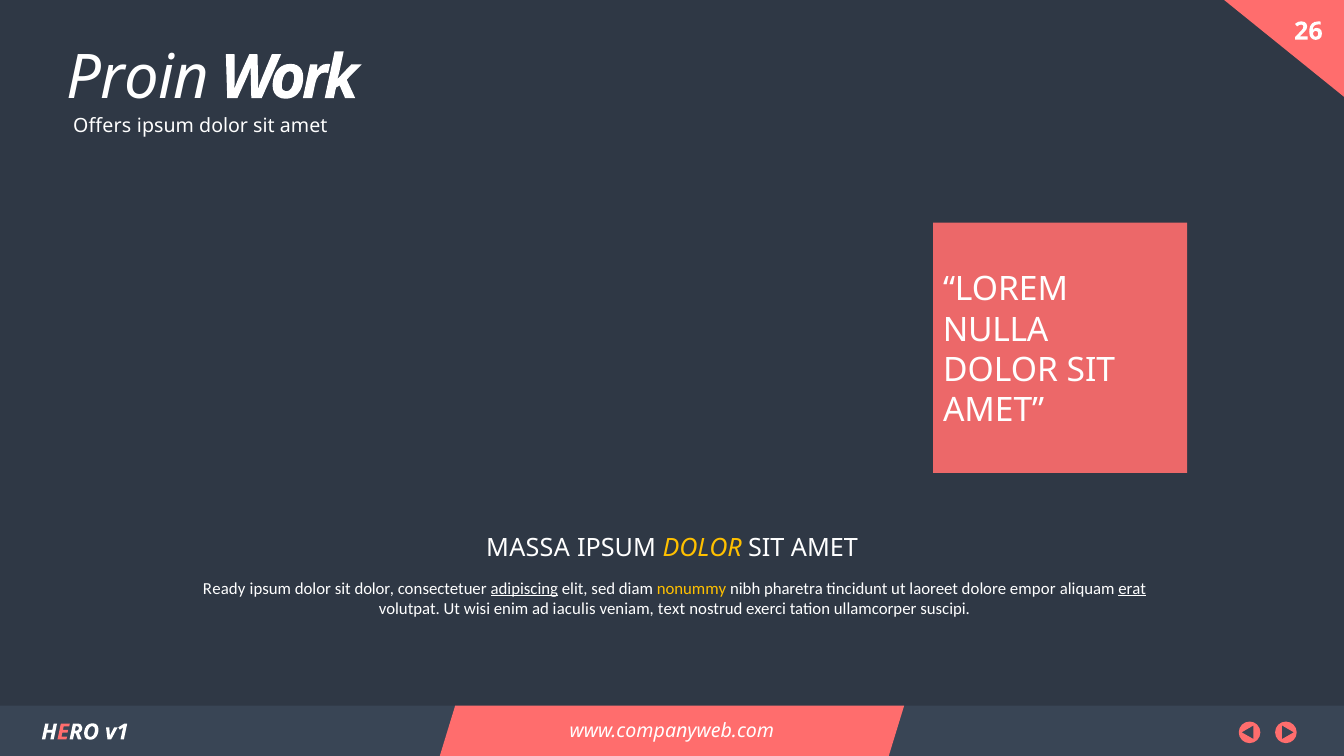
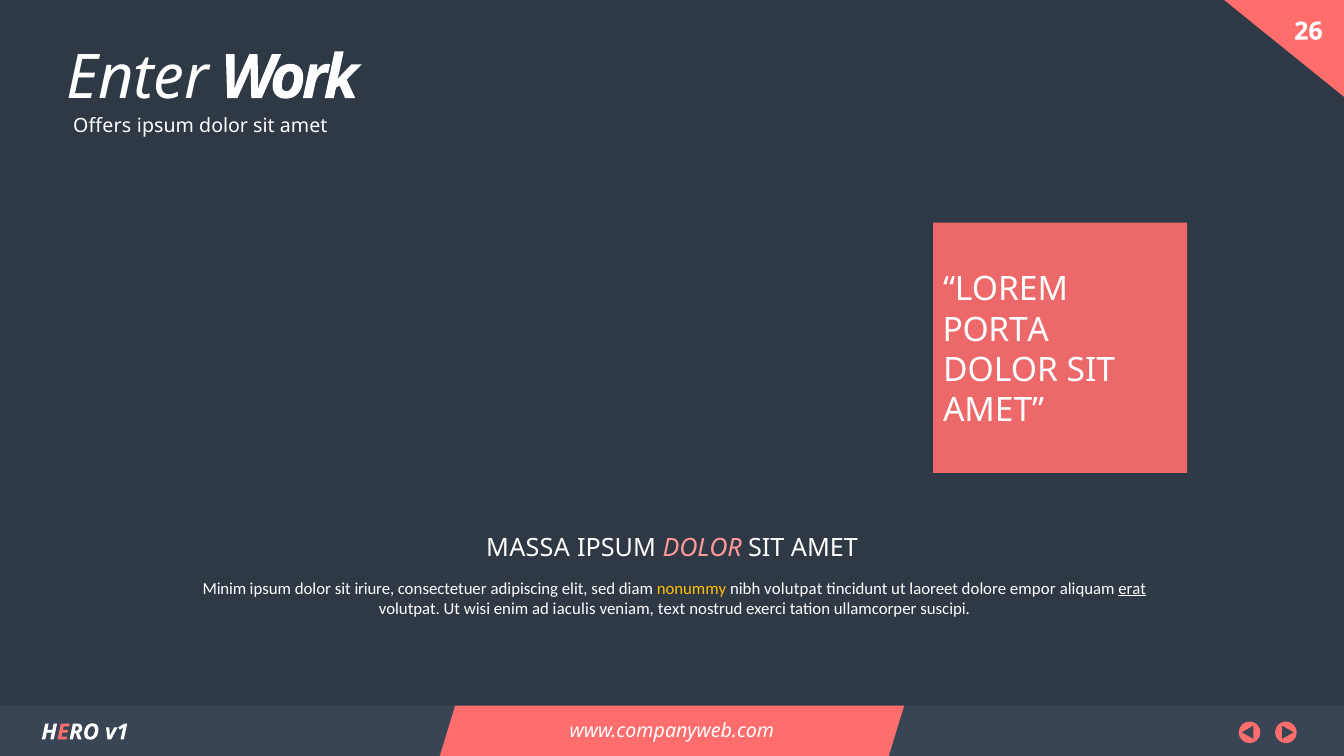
Proin: Proin -> Enter (138, 78)
NULLA: NULLA -> PORTA (996, 330)
DOLOR colour: yellow -> pink (702, 548)
Ready: Ready -> Minim (224, 589)
sit dolor: dolor -> iriure (374, 589)
adipiscing underline: present -> none (524, 589)
nibh pharetra: pharetra -> volutpat (793, 589)
